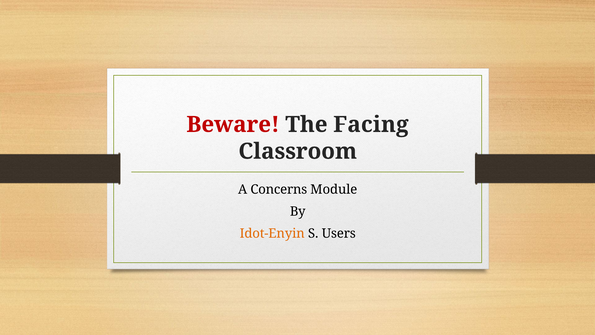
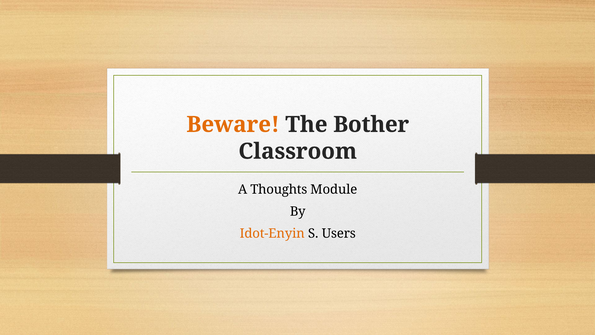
Beware colour: red -> orange (233, 124)
Facing: Facing -> Bother (371, 124)
Concerns: Concerns -> Thoughts (279, 189)
